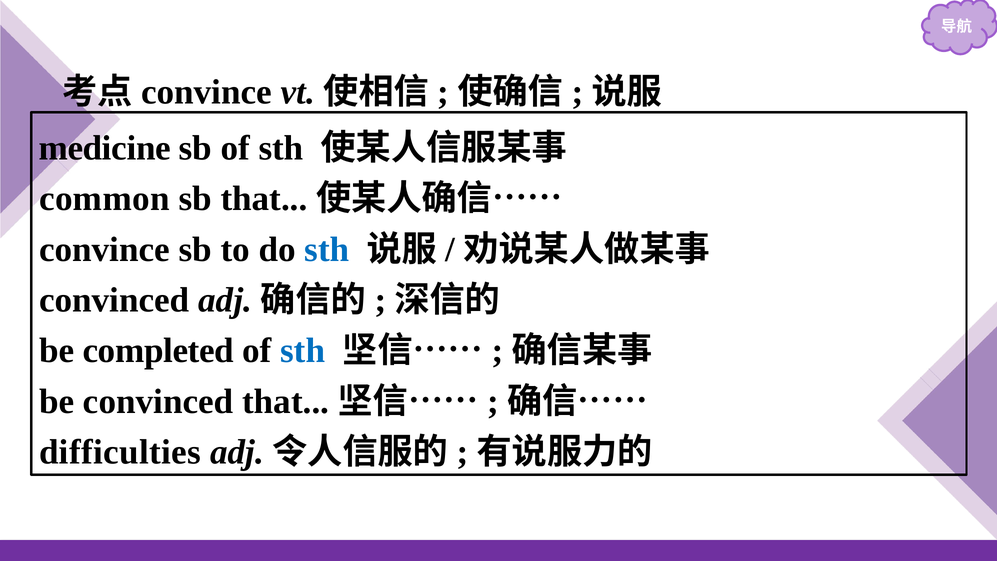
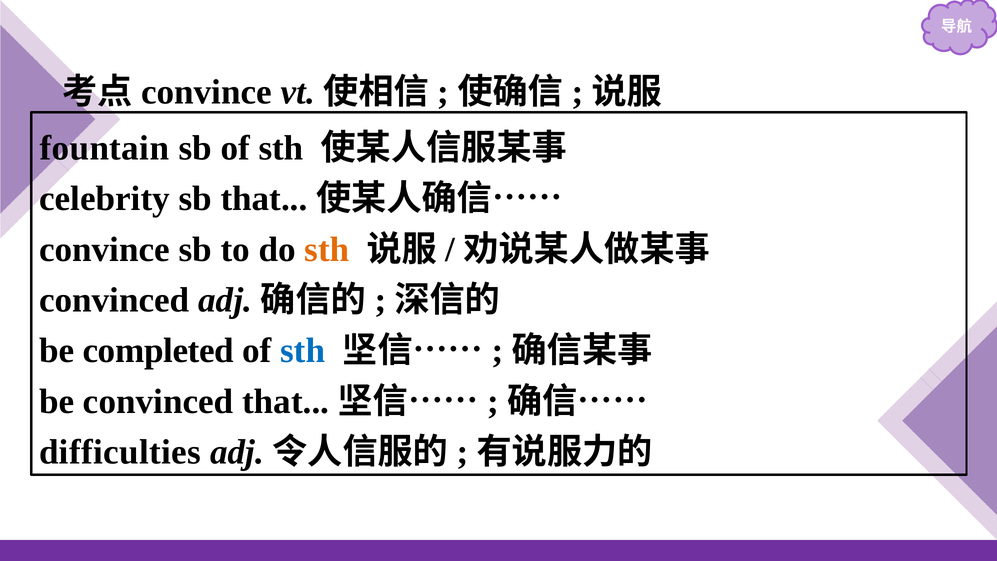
medicine: medicine -> fountain (104, 148)
common: common -> celebrity (105, 199)
sth colour: blue -> orange (327, 249)
